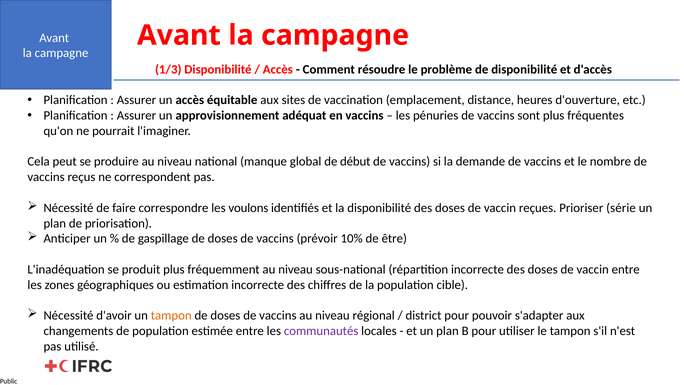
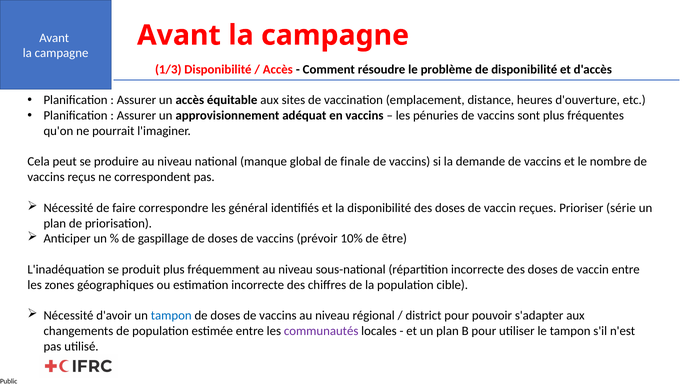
début: début -> finale (355, 162)
voulons: voulons -> général (248, 208)
tampon colour: orange -> blue (171, 316)
